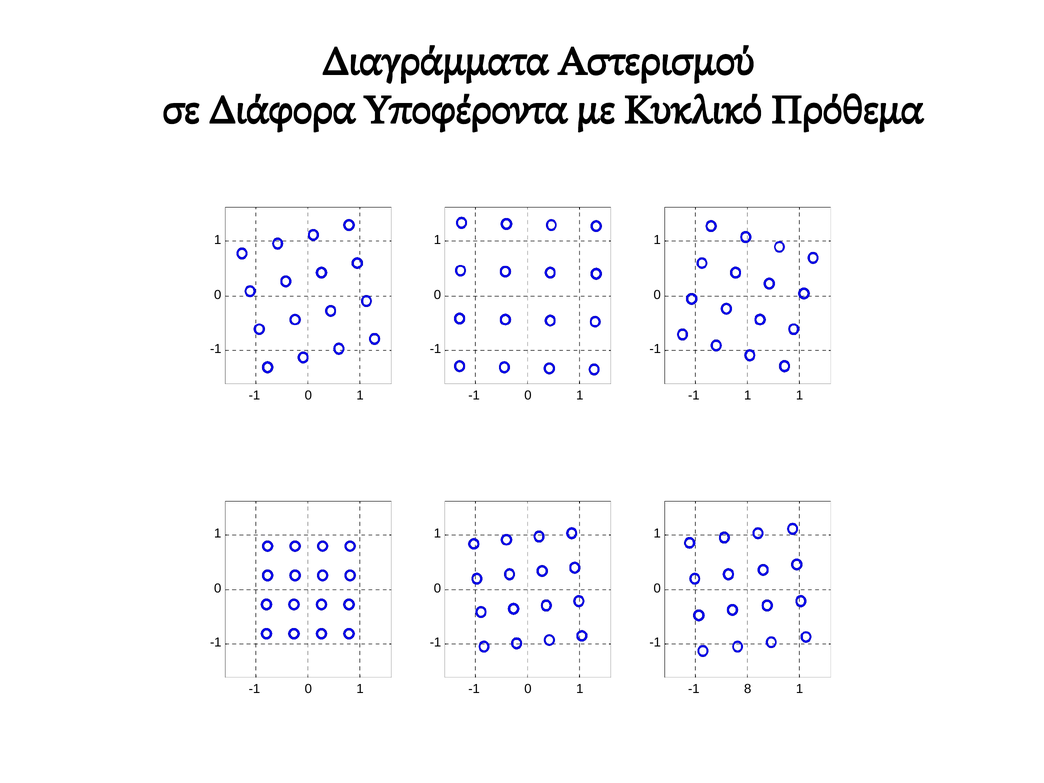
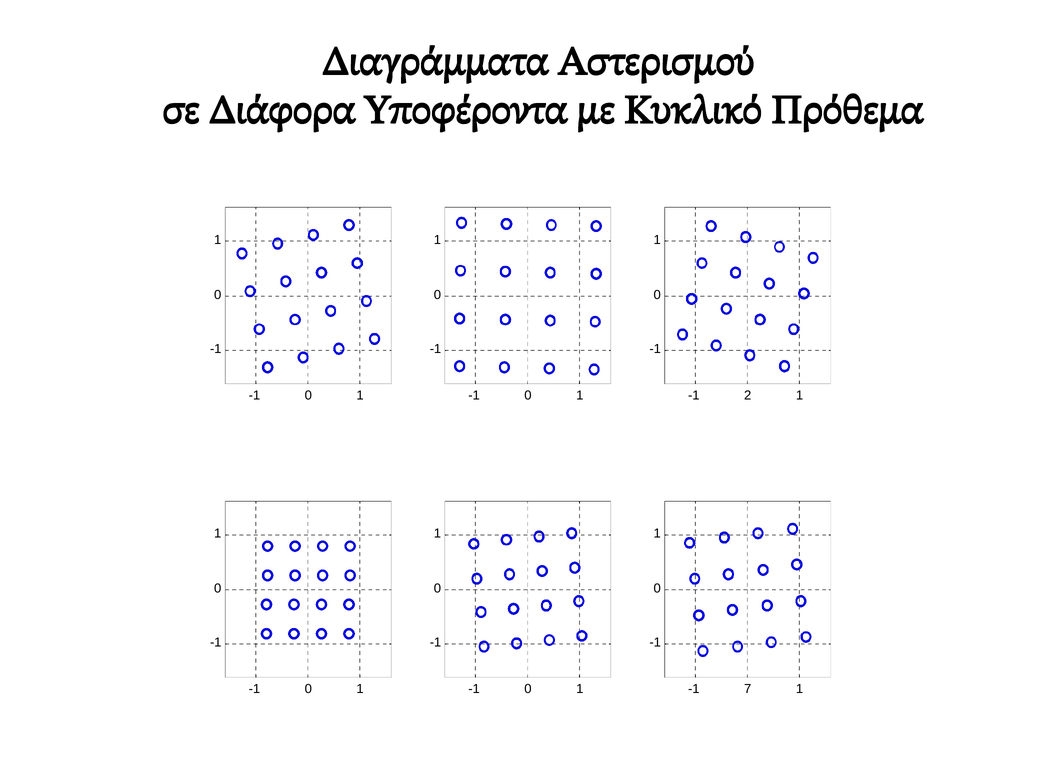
-1 1: 1 -> 2 (748, 395)
8: 8 -> 7 (748, 689)
